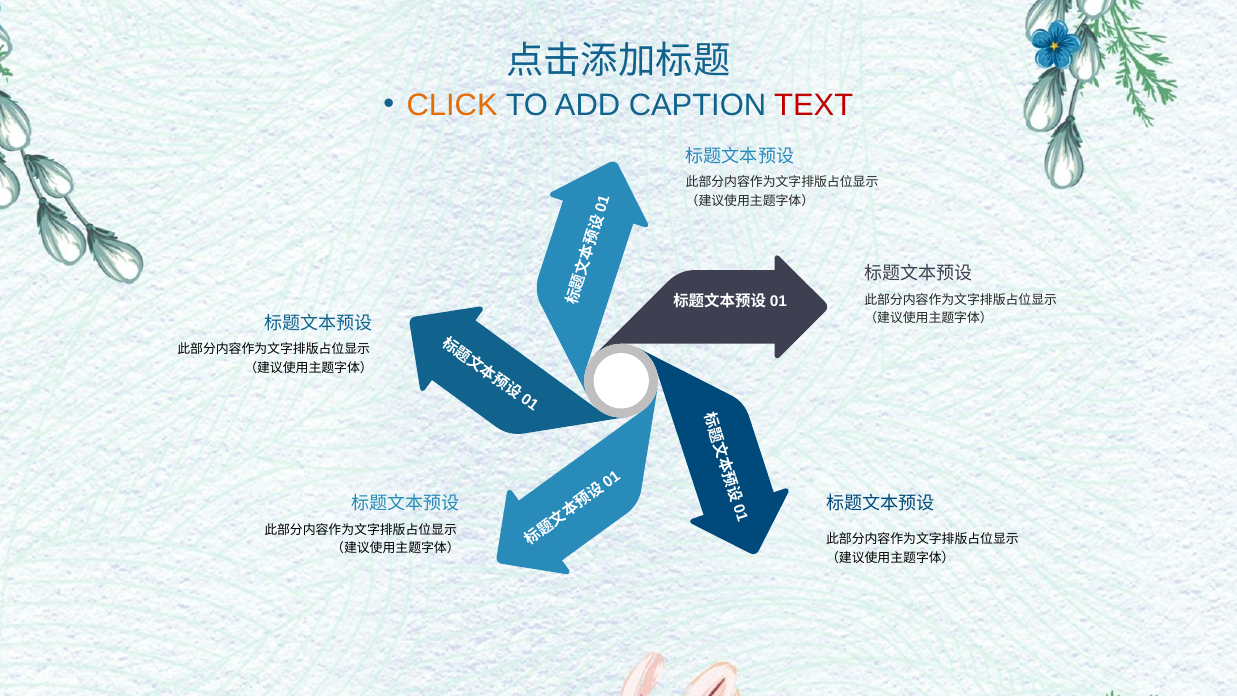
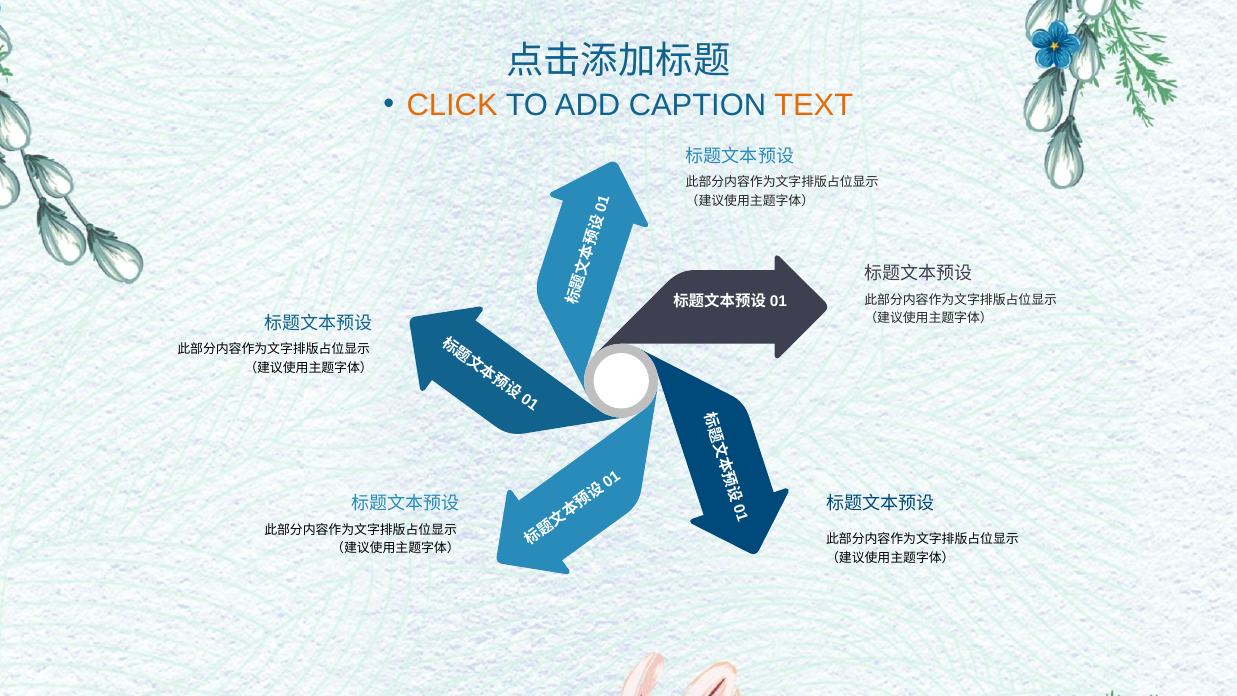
TEXT colour: red -> orange (814, 105)
